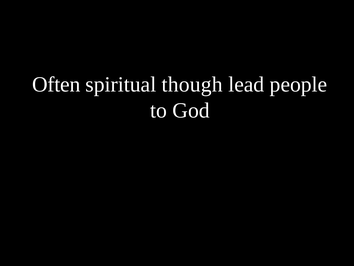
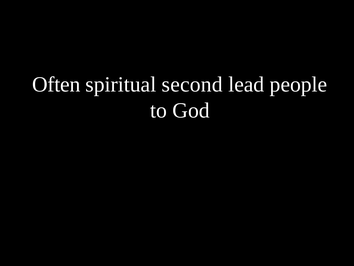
though: though -> second (192, 84)
